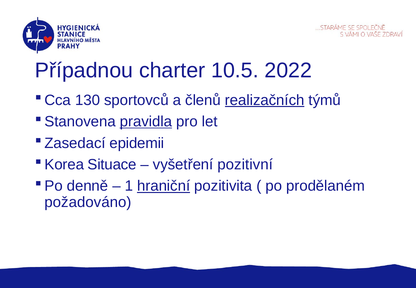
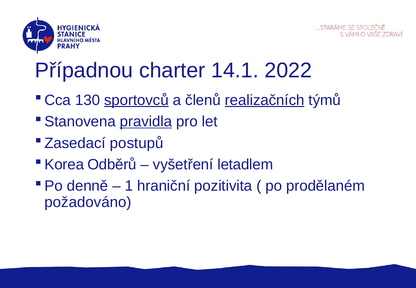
10.5: 10.5 -> 14.1 (235, 70)
sportovců underline: none -> present (136, 100)
epidemii: epidemii -> postupů (137, 143)
Situace: Situace -> Odběrů (112, 165)
pozitivní: pozitivní -> letadlem (245, 165)
hraniční underline: present -> none (164, 186)
